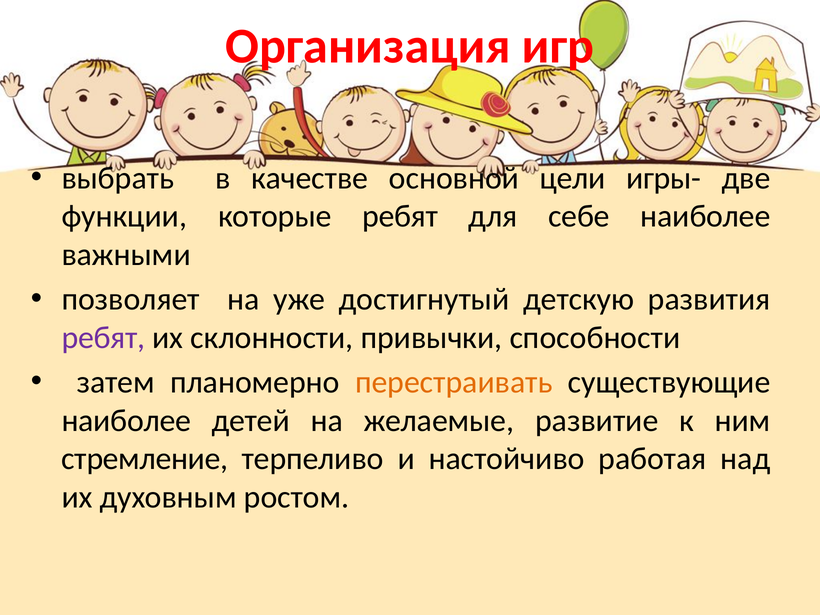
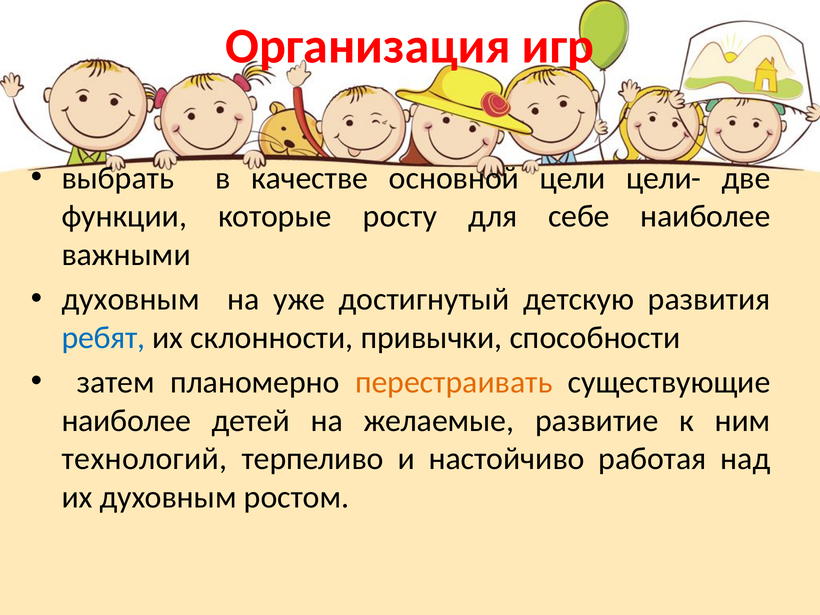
игры-: игры- -> цели- (664, 178)
которые ребят: ребят -> росту (400, 216)
позволяет: позволяет -> духовным (131, 299)
ребят colour: purple -> blue (103, 338)
стремление: стремление -> технологий (144, 459)
